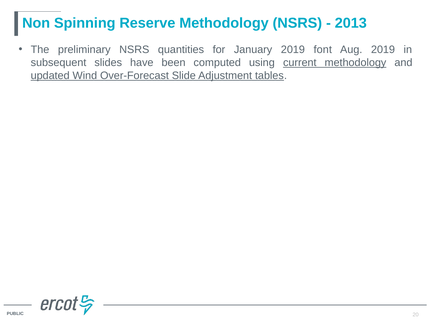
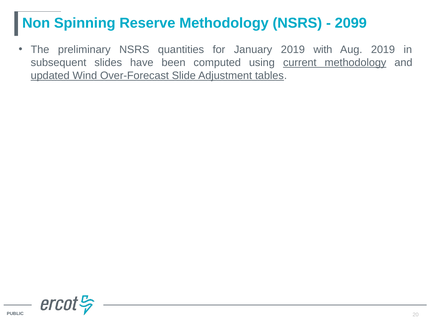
2013: 2013 -> 2099 (351, 23)
font: font -> with (323, 50)
